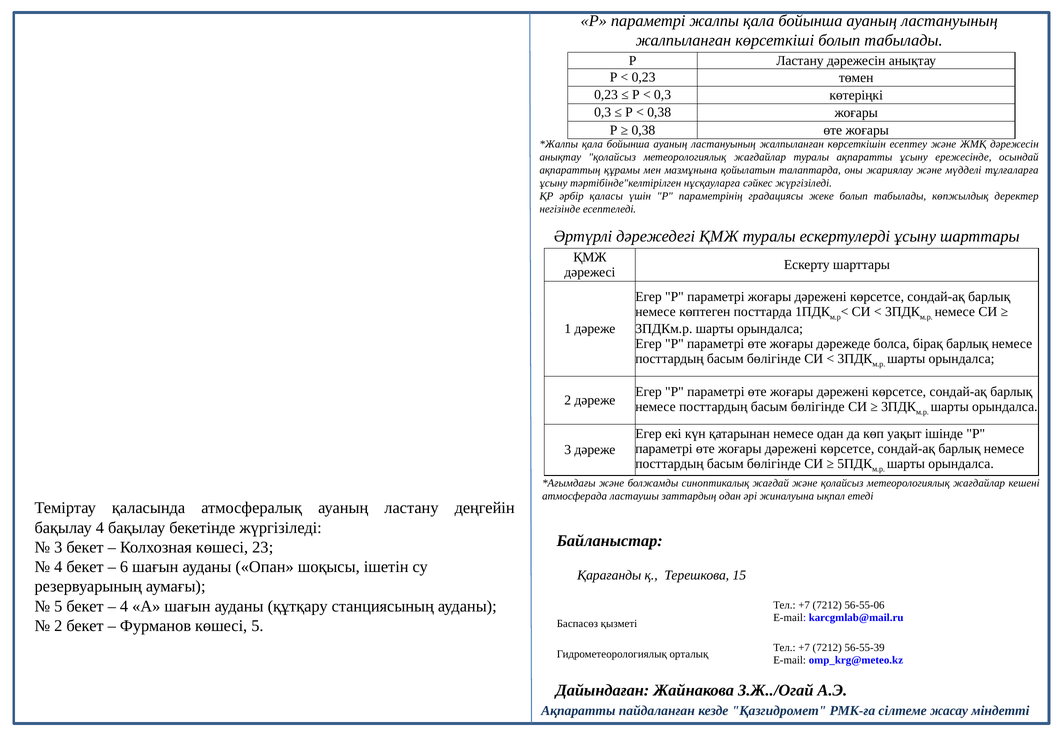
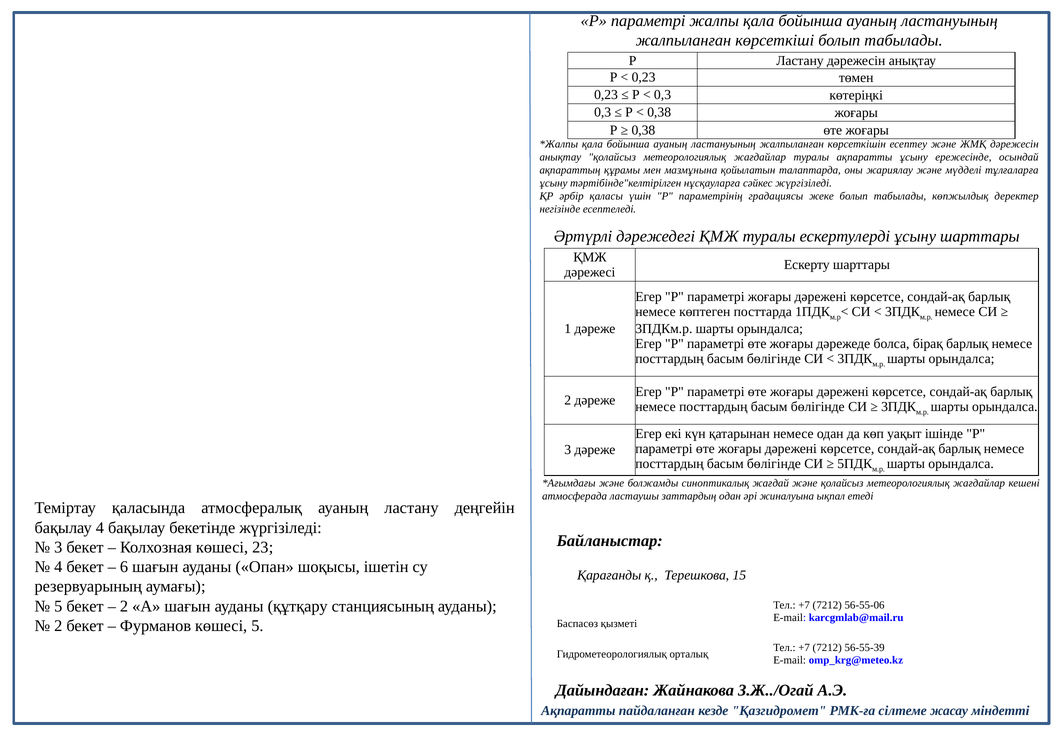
4: 4 -> 2 (124, 606)
